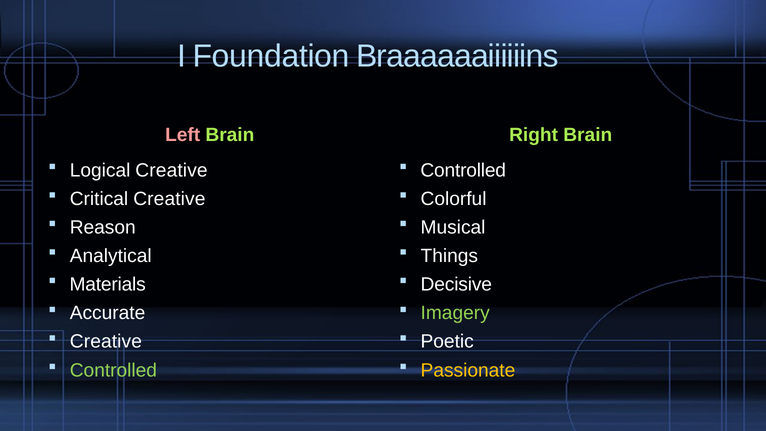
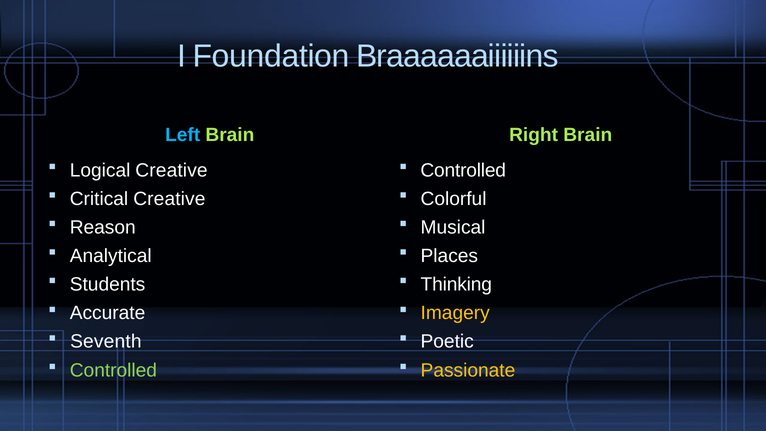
Left colour: pink -> light blue (183, 135)
Things: Things -> Places (449, 256)
Materials: Materials -> Students (108, 284)
Decisive: Decisive -> Thinking (456, 284)
Imagery colour: light green -> yellow (455, 313)
Creative: Creative -> Seventh (106, 342)
